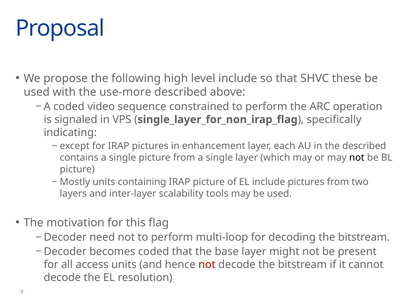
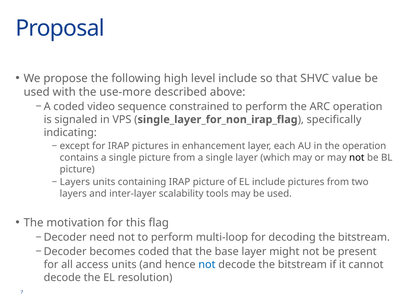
these: these -> value (347, 78)
the described: described -> operation (364, 146)
Mostly: Mostly -> Layers (75, 182)
not colour: red -> blue (207, 265)
